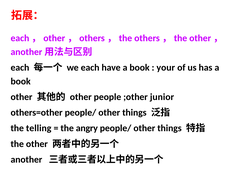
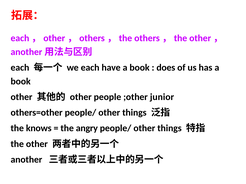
your: your -> does (166, 68)
telling: telling -> knows (39, 129)
